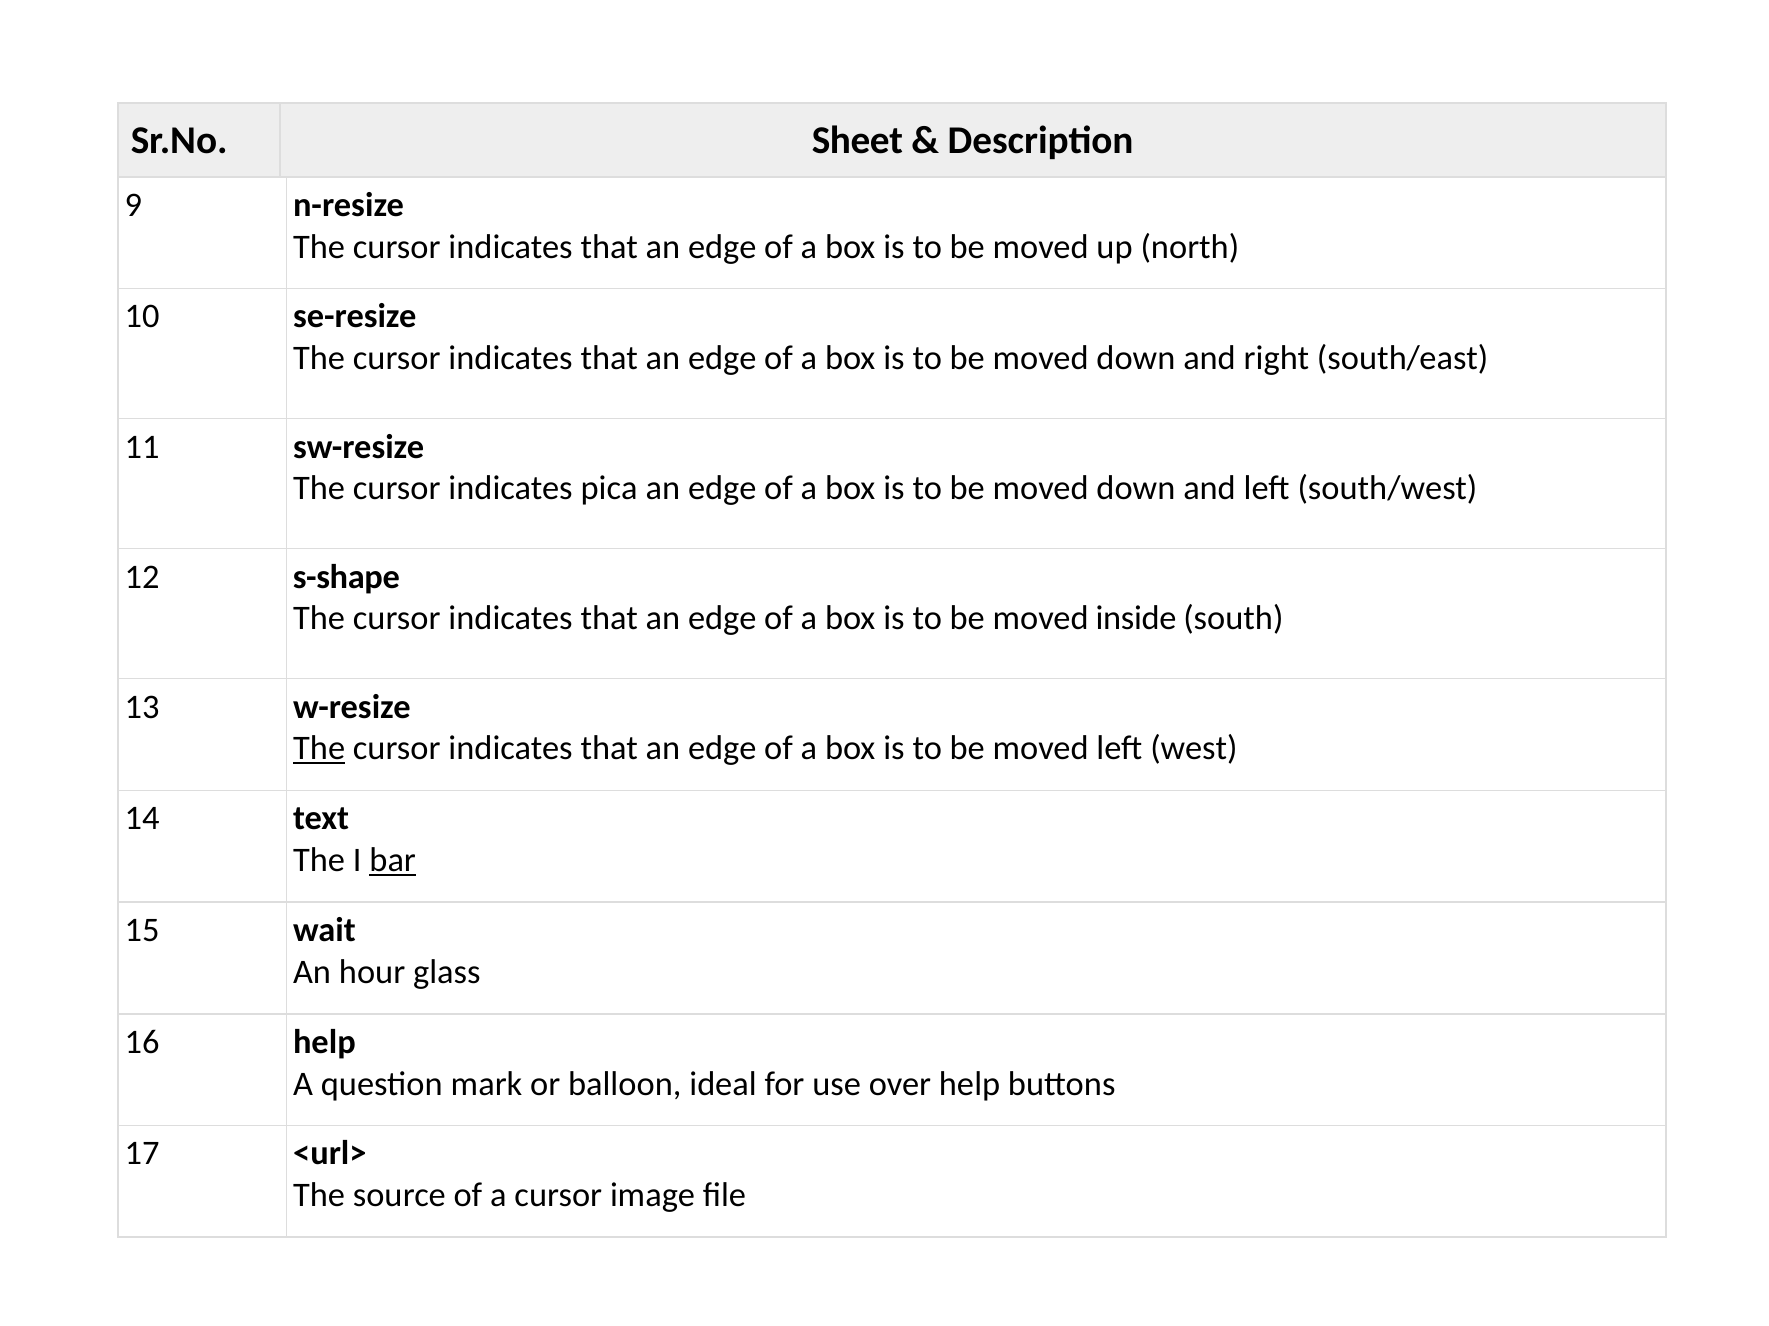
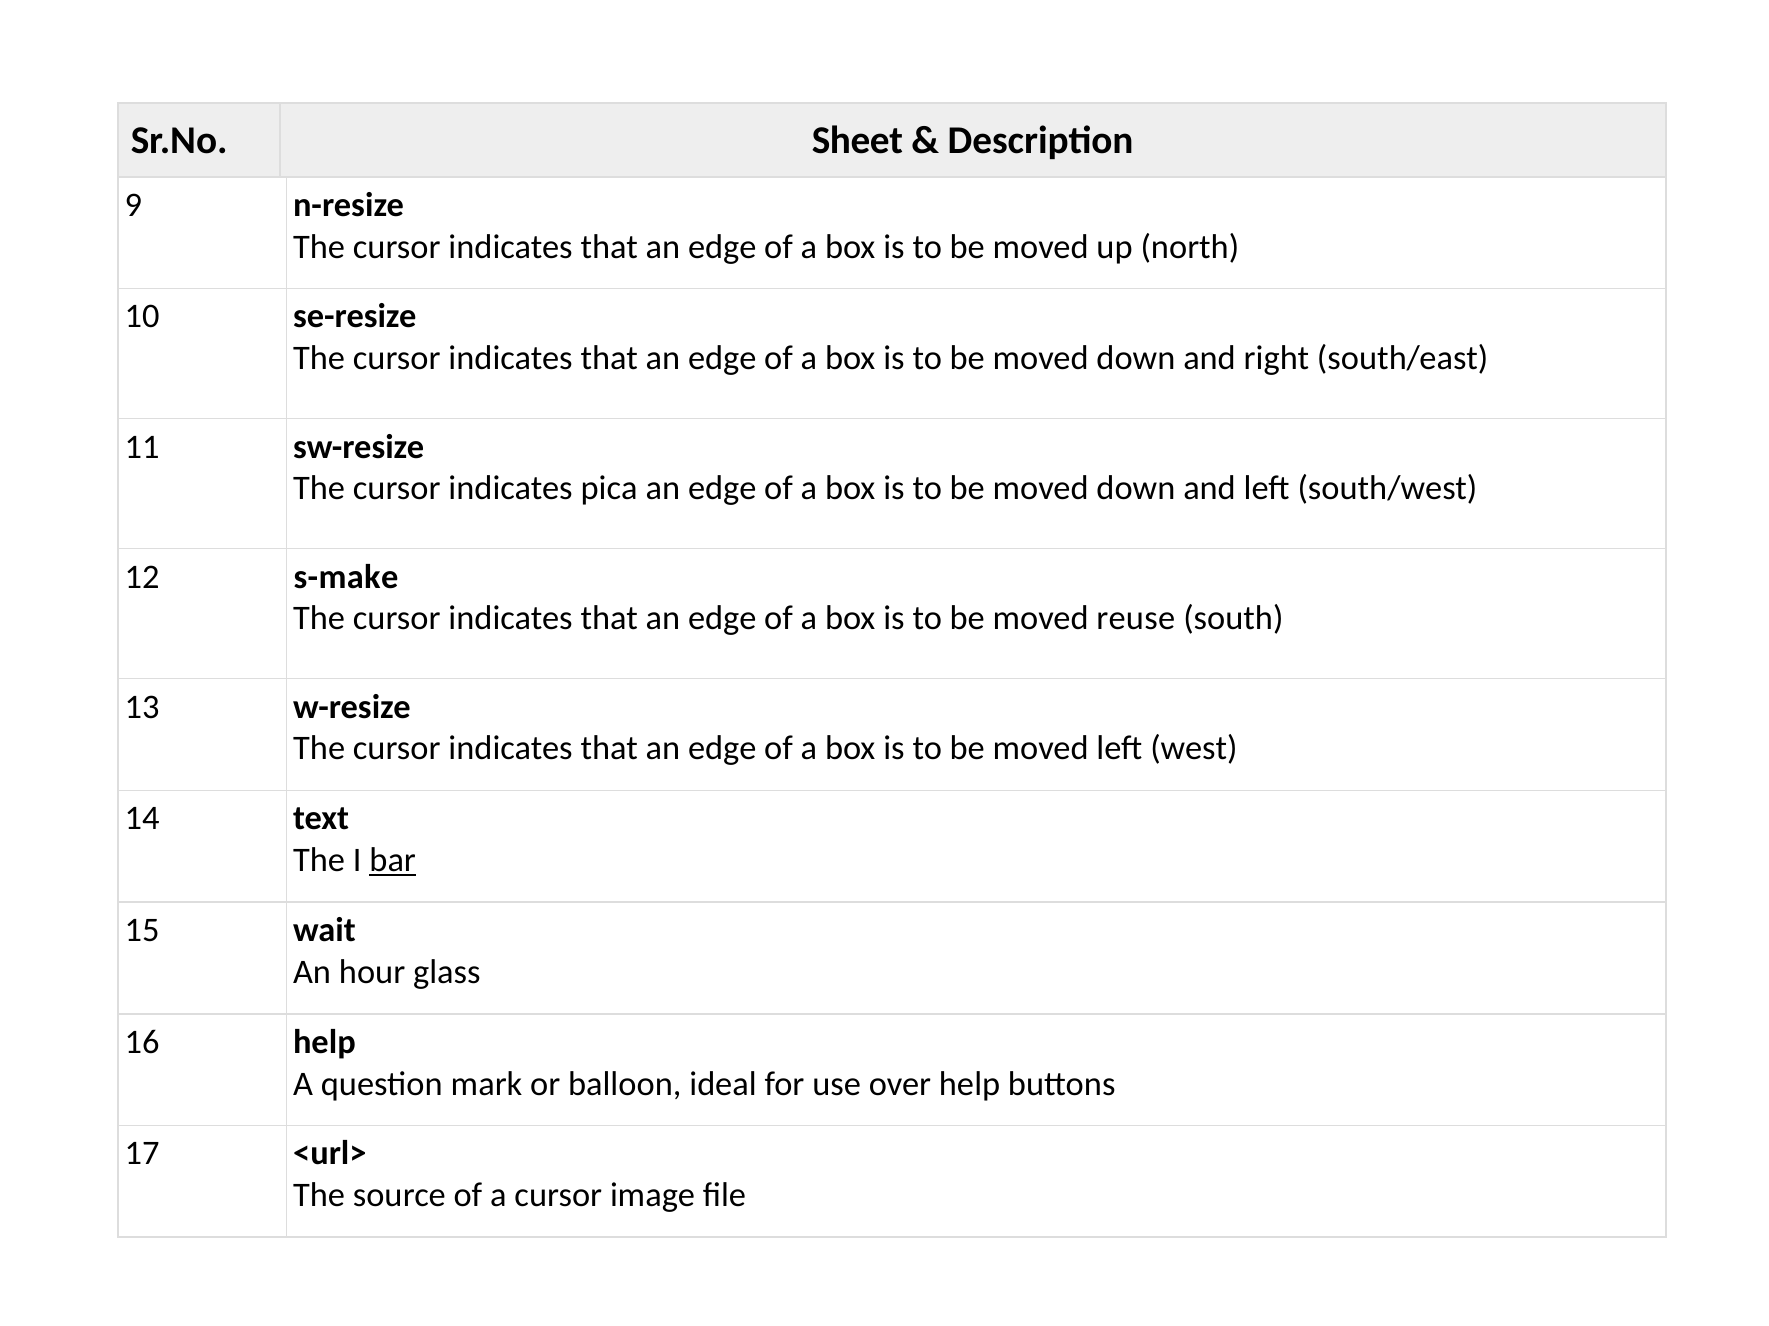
s-shape: s-shape -> s-make (346, 577)
inside: inside -> reuse (1136, 619)
The underline: present -> none (319, 749)
